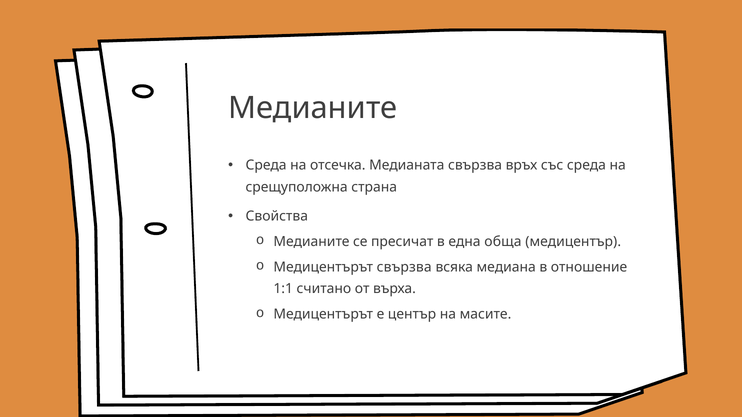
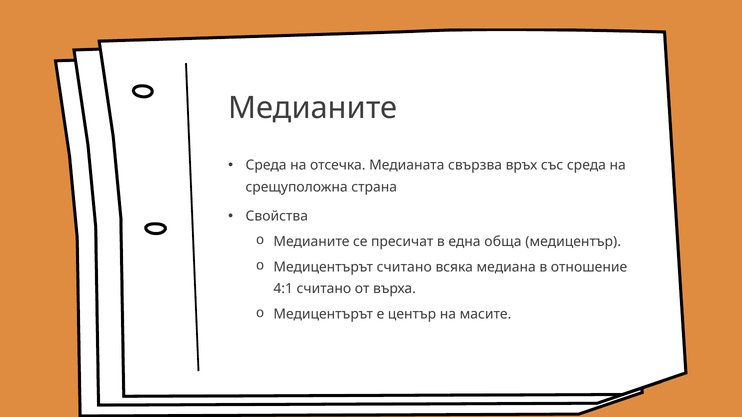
Медицентърът свързва: свързва -> считано (404, 267)
1:1: 1:1 -> 4:1 (283, 289)
